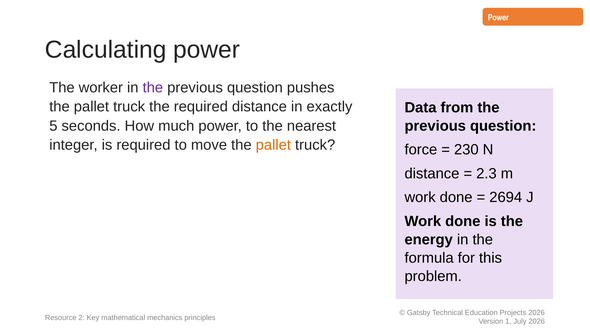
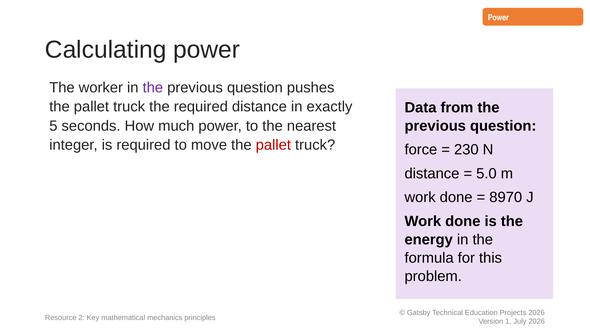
pallet colour: orange -> red (273, 145)
2.3: 2.3 -> 5.0 (486, 174)
2694: 2694 -> 8970 (506, 197)
